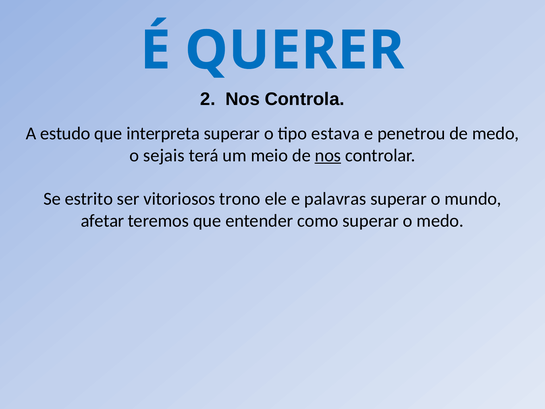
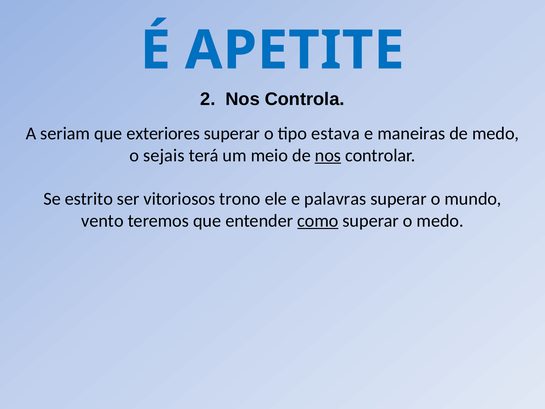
QUERER: QUERER -> APETITE (295, 50)
estudo: estudo -> seriam (65, 133)
interpreta: interpreta -> exteriores (163, 133)
penetrou: penetrou -> maneiras (411, 133)
afetar: afetar -> vento (102, 221)
como underline: none -> present (318, 221)
